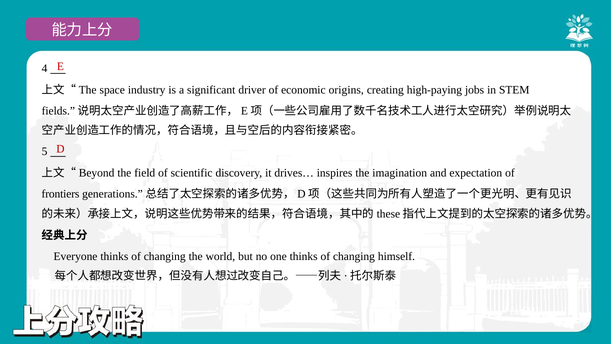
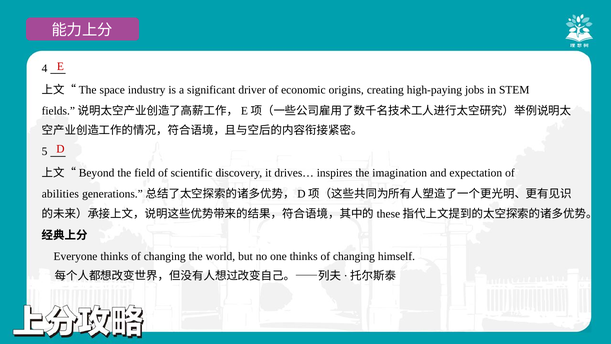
frontiers: frontiers -> abilities (60, 194)
